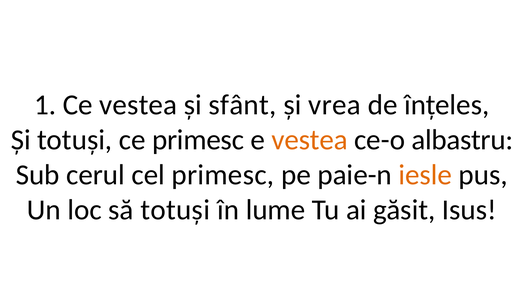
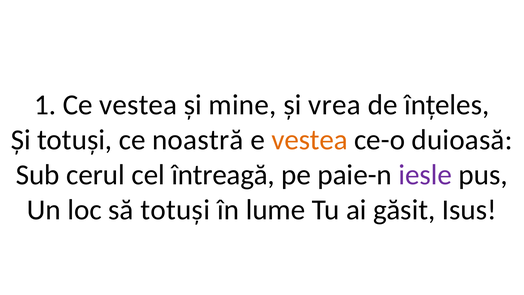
sfânt: sfânt -> mine (243, 105)
ce primesc: primesc -> noastră (198, 140)
albastru: albastru -> duioasă (462, 140)
cel primesc: primesc -> întreagă (223, 175)
iesle colour: orange -> purple (425, 175)
